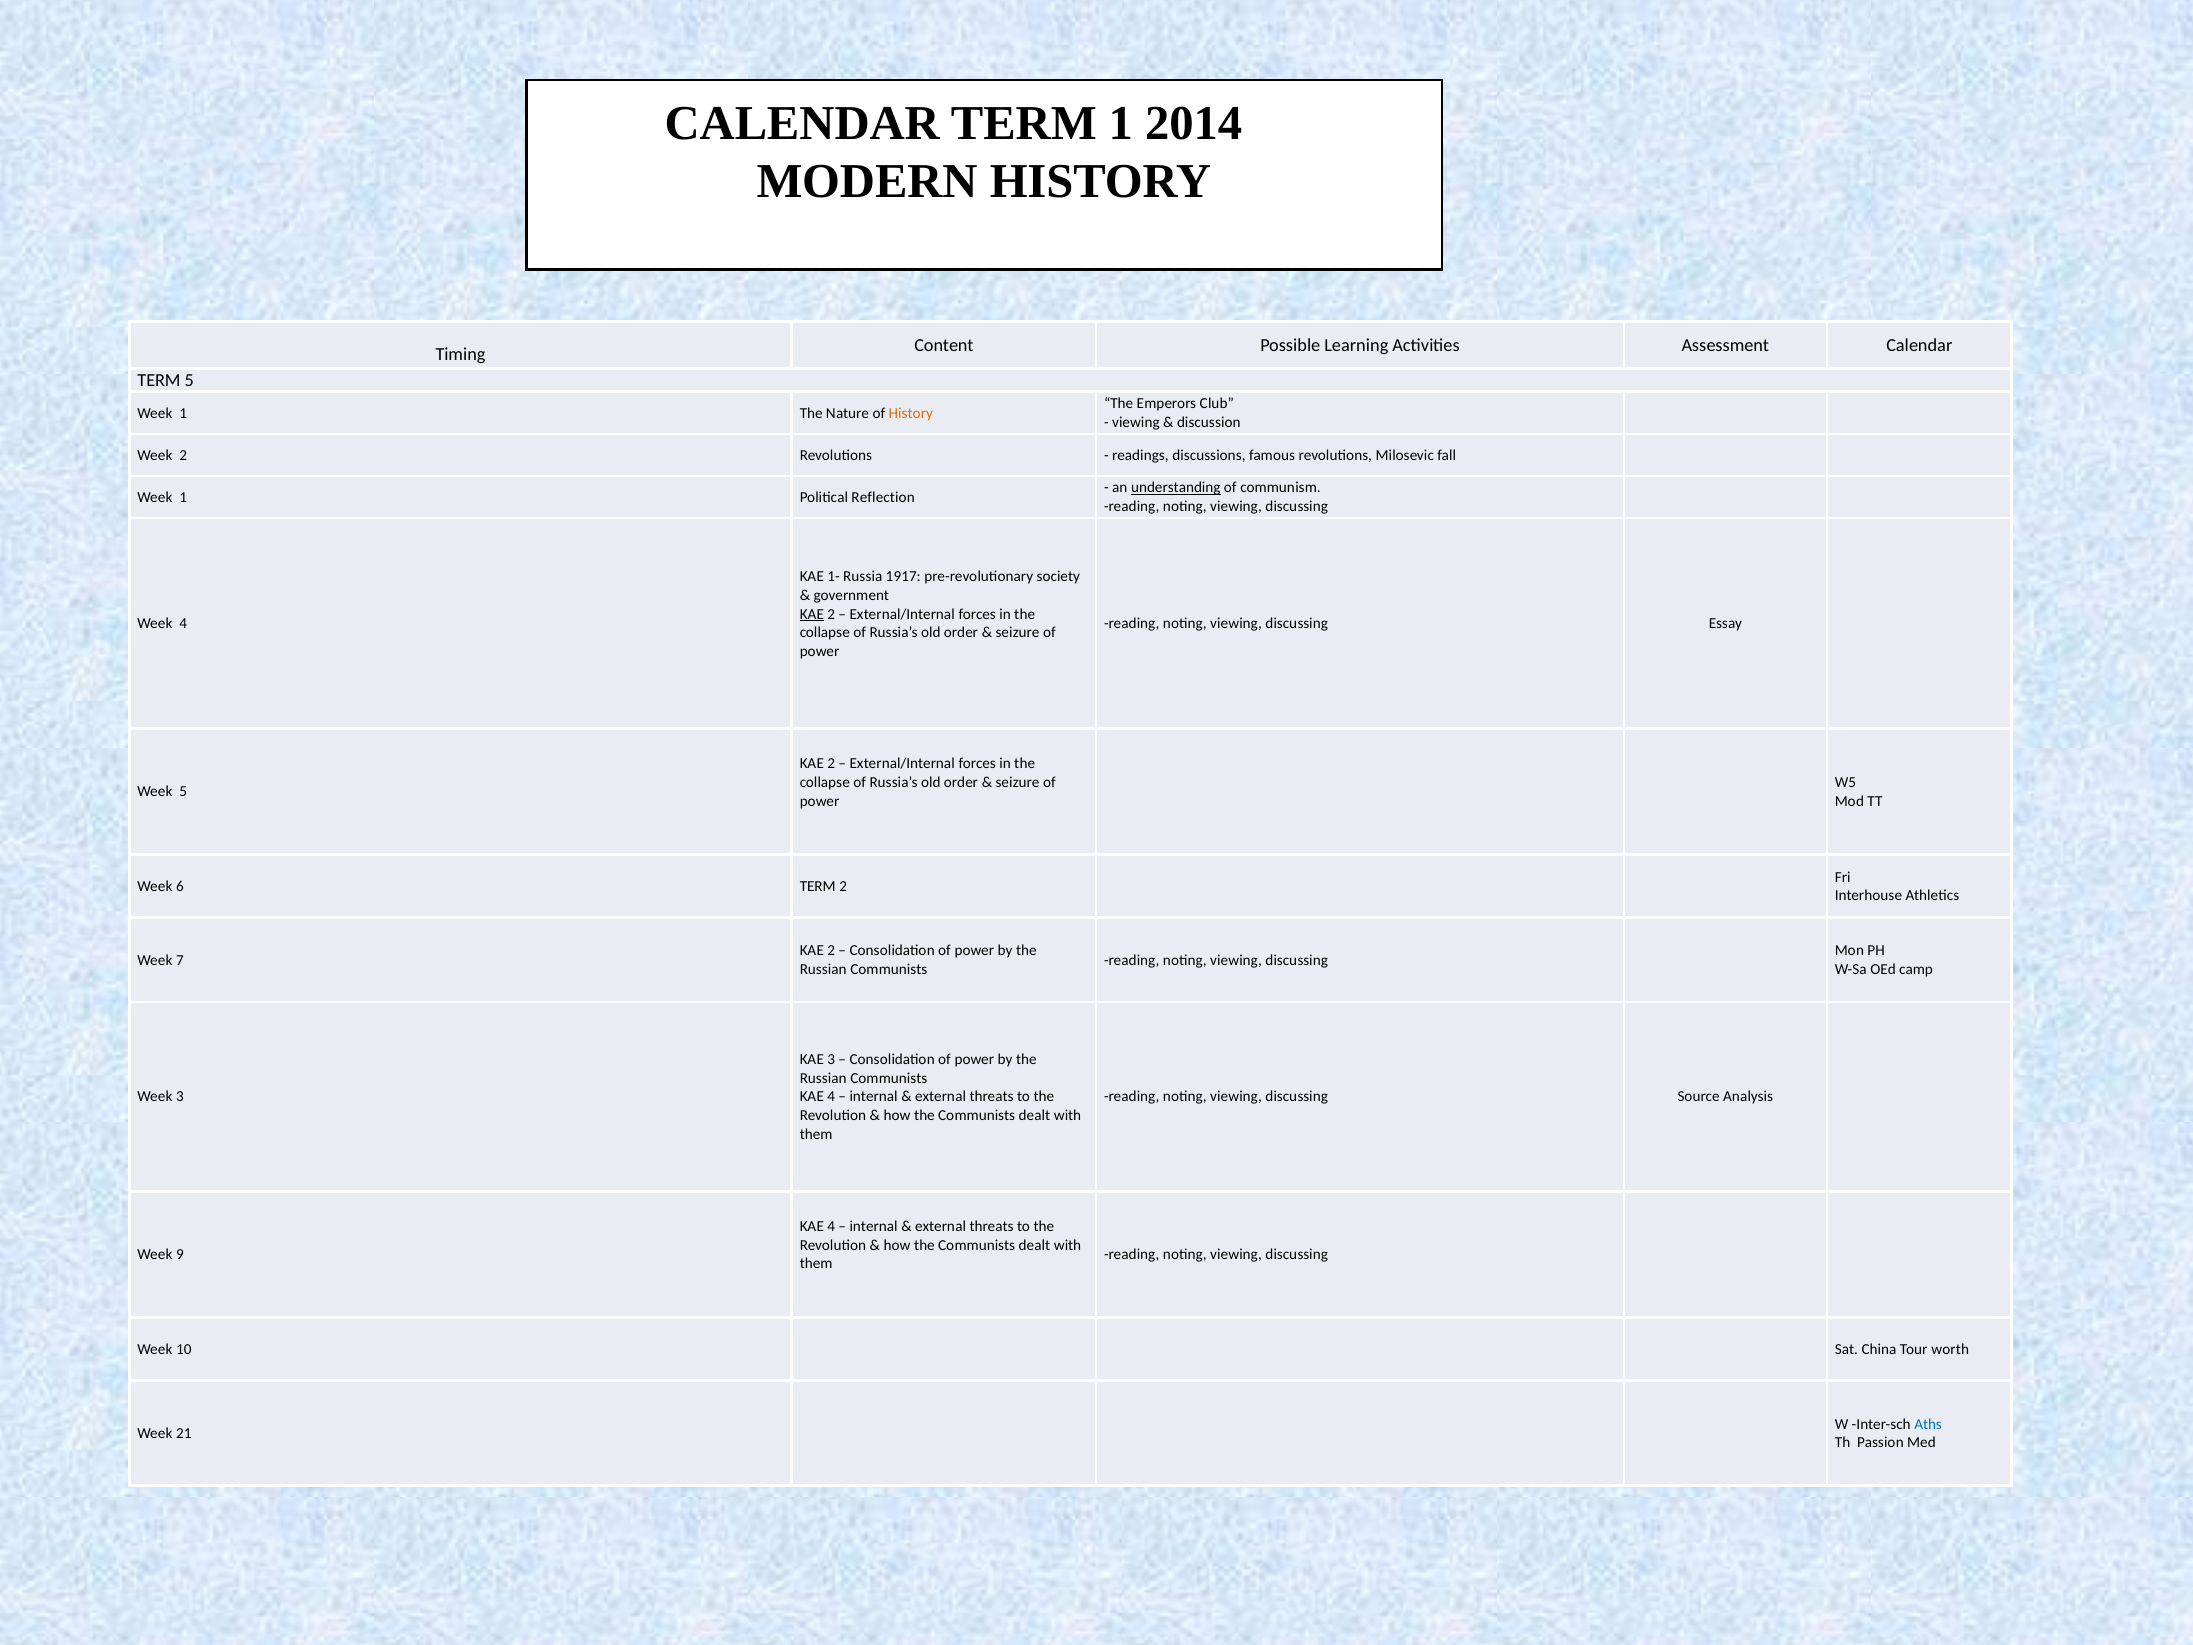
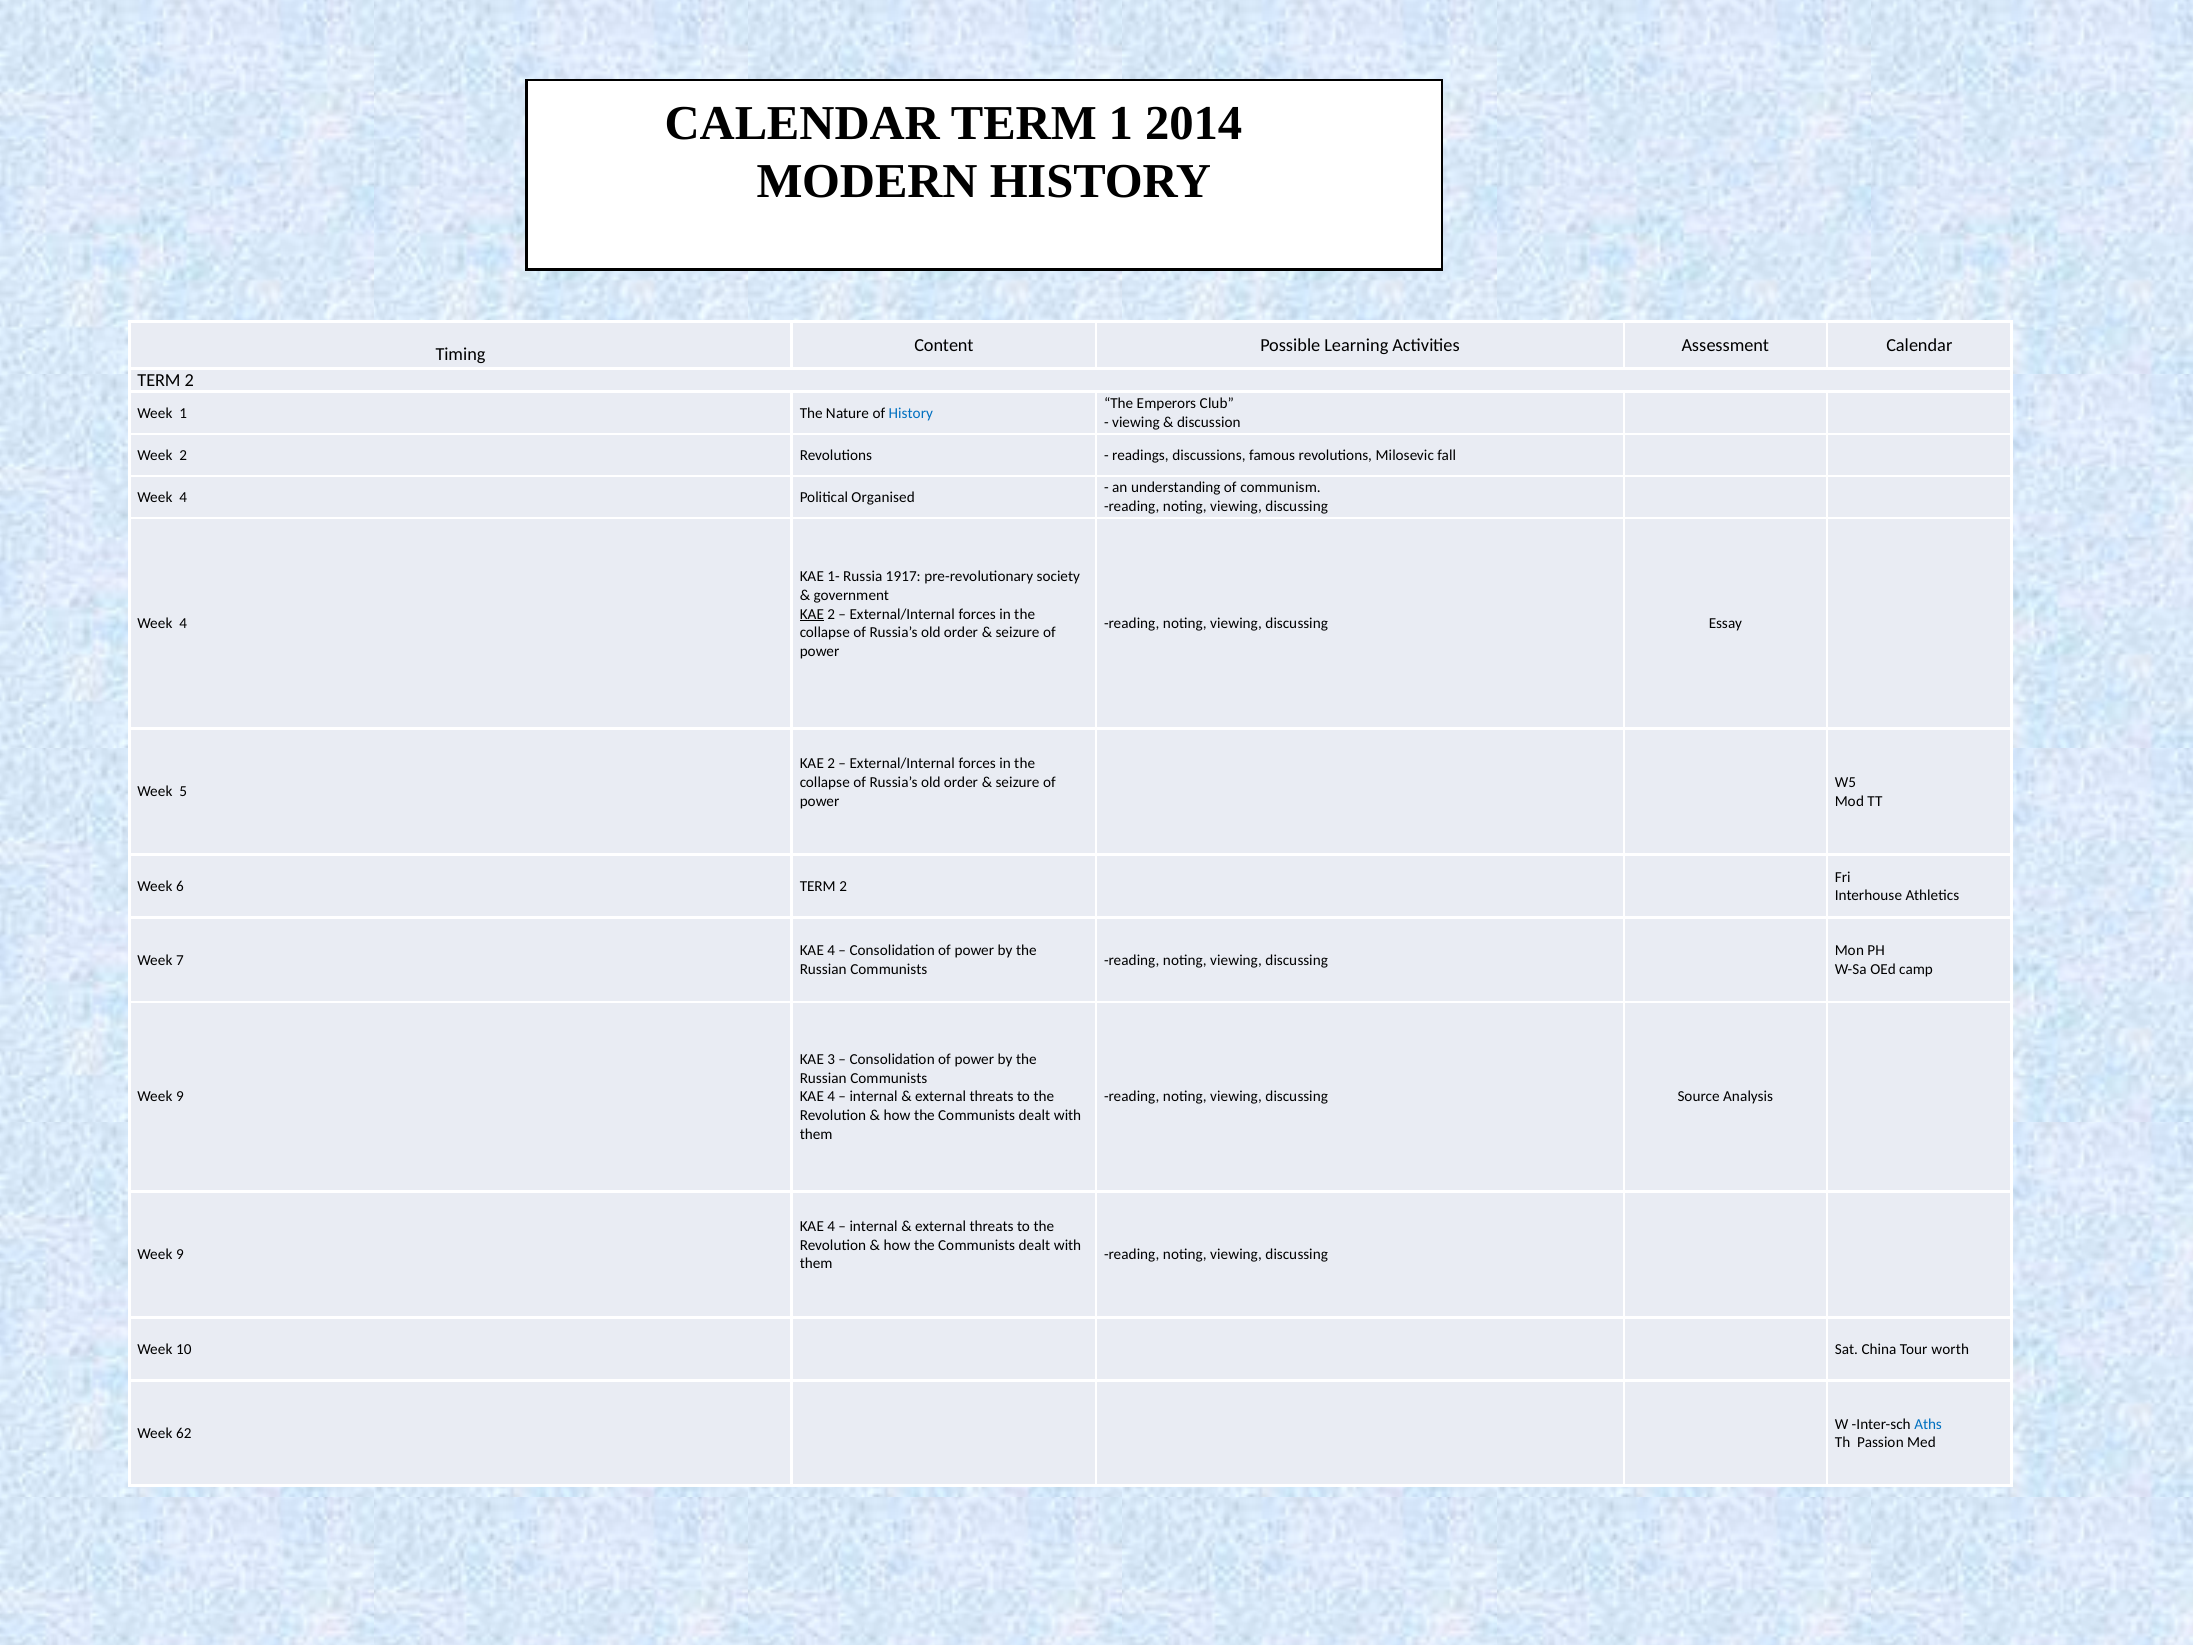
5: 5 -> 2 (189, 380)
History colour: orange -> blue (911, 413)
understanding underline: present -> none (1176, 488)
1: 1 -> 4 (183, 497)
Reflection: Reflection -> Organised (883, 497)
2: 2 -> 4 (831, 951)
3: 3 -> 9 (180, 1097)
21: 21 -> 62 (184, 1433)
